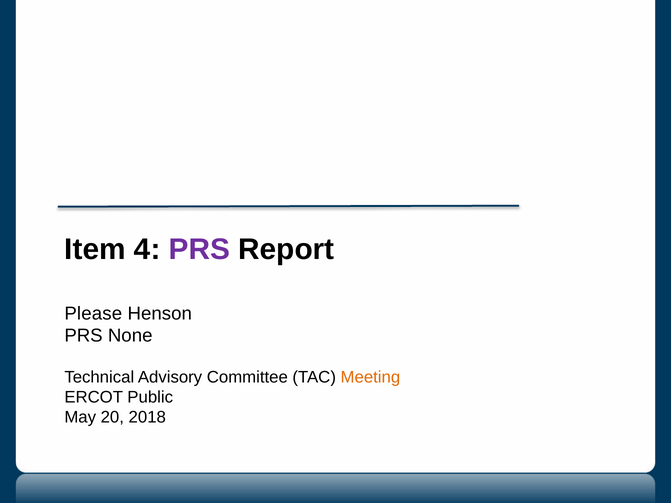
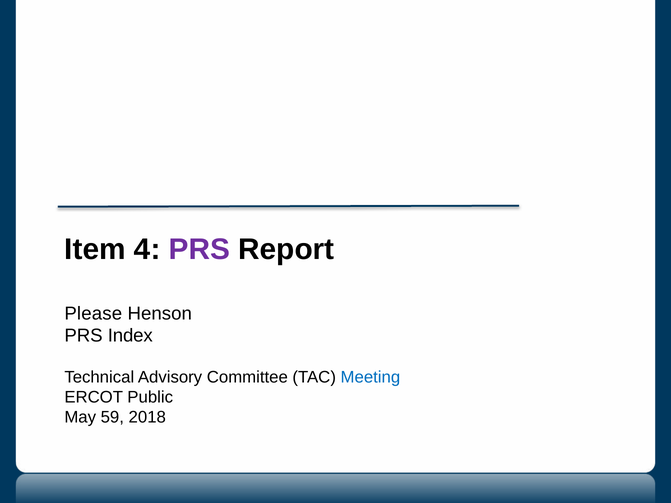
None: None -> Index (130, 336)
Meeting colour: orange -> blue (370, 377)
20: 20 -> 59 (112, 417)
